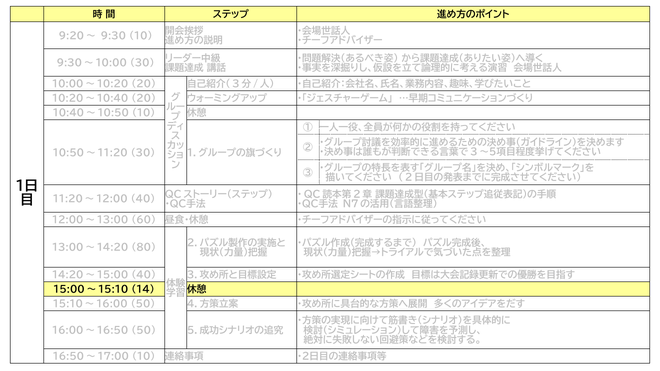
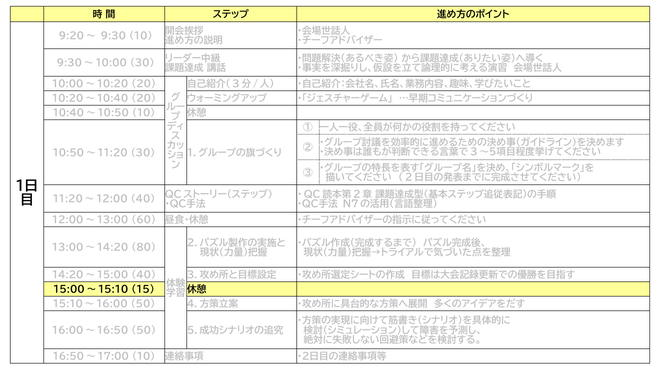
14: 14 -> 15 (143, 290)
